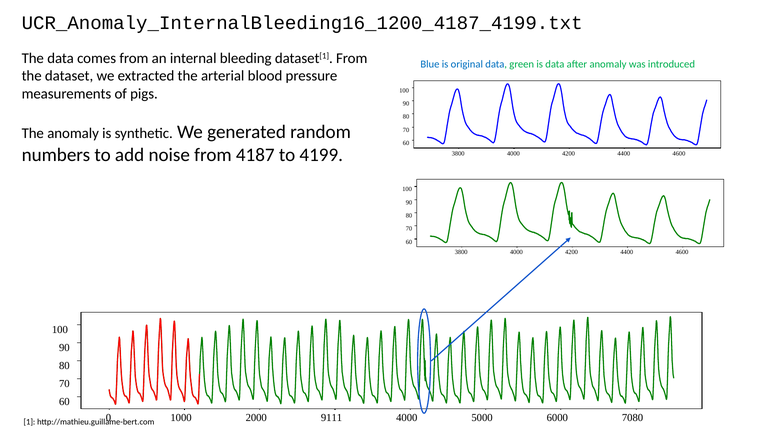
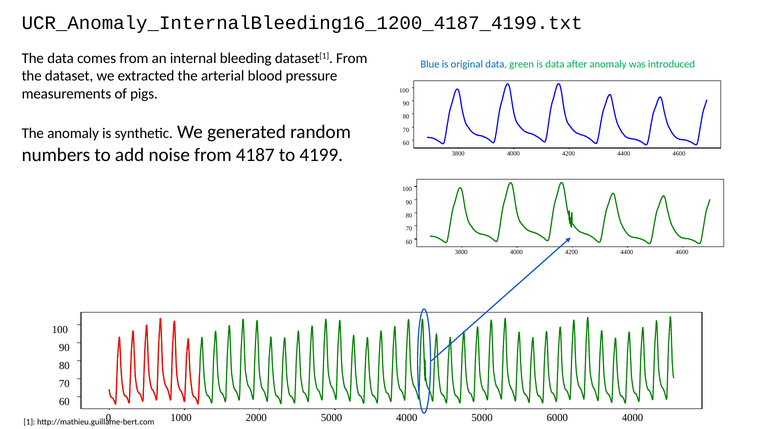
2000 9111: 9111 -> 5000 (332, 418)
6000 7080: 7080 -> 4000 (633, 418)
